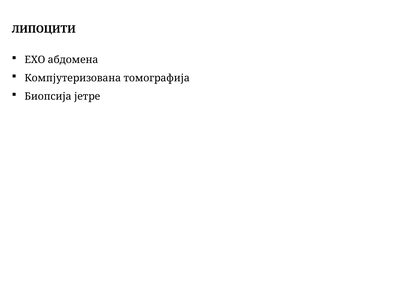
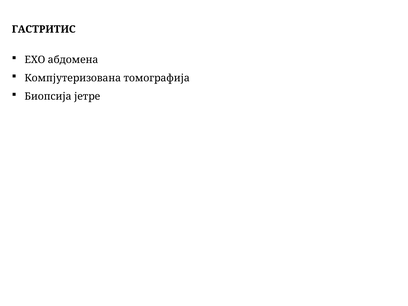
ЛИПОЦИТИ: ЛИПОЦИТИ -> ГАСТРИТИС (44, 29)
